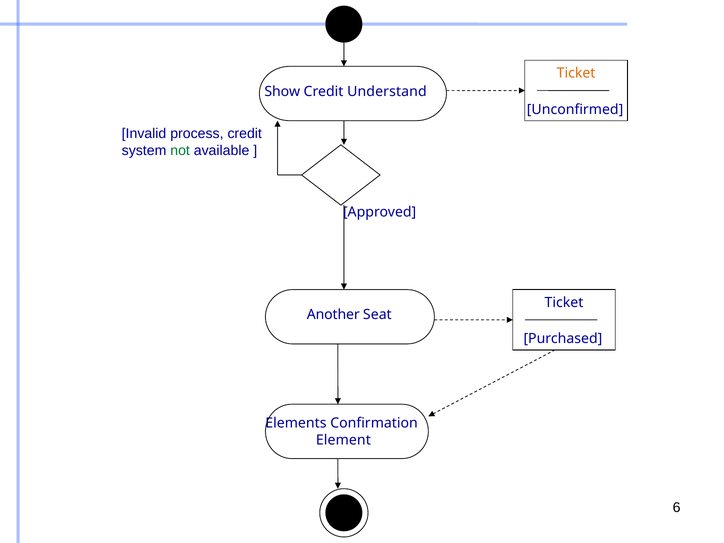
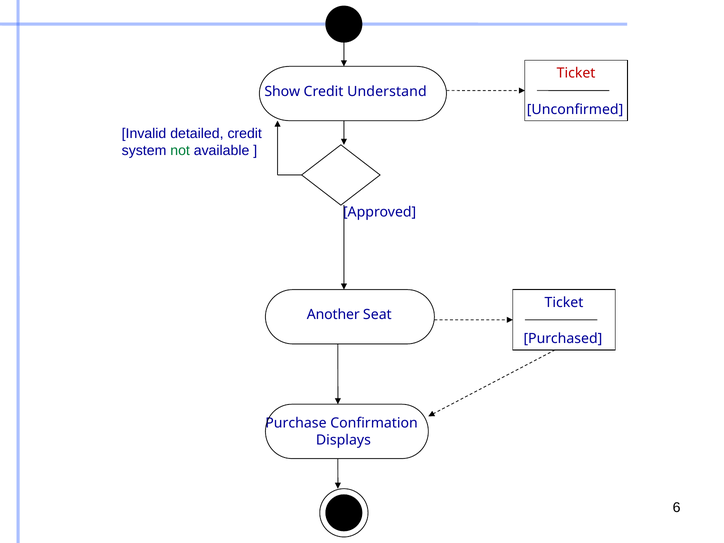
Ticket colour: orange -> red (576, 73)
process: process -> detailed (197, 134)
Elements: Elements -> Purchase (296, 423)
Element: Element -> Displays (343, 440)
